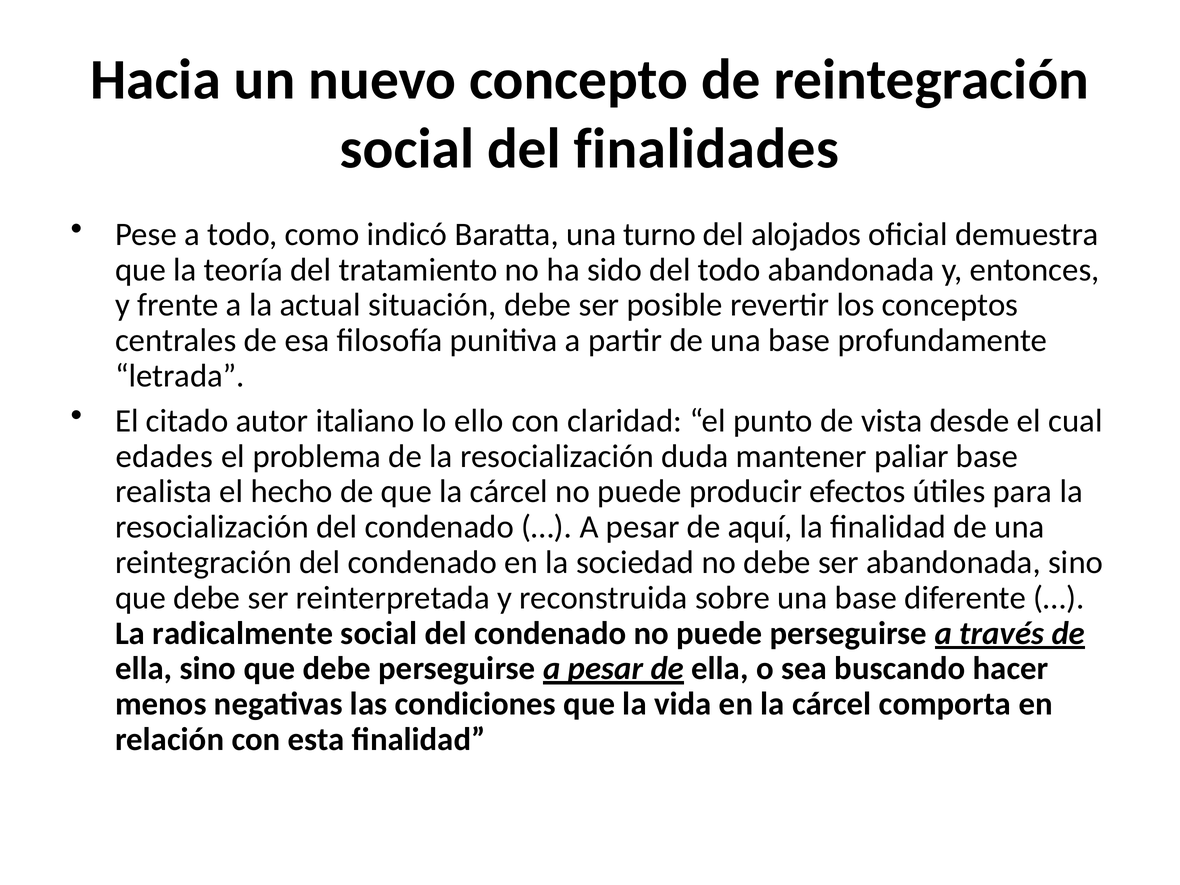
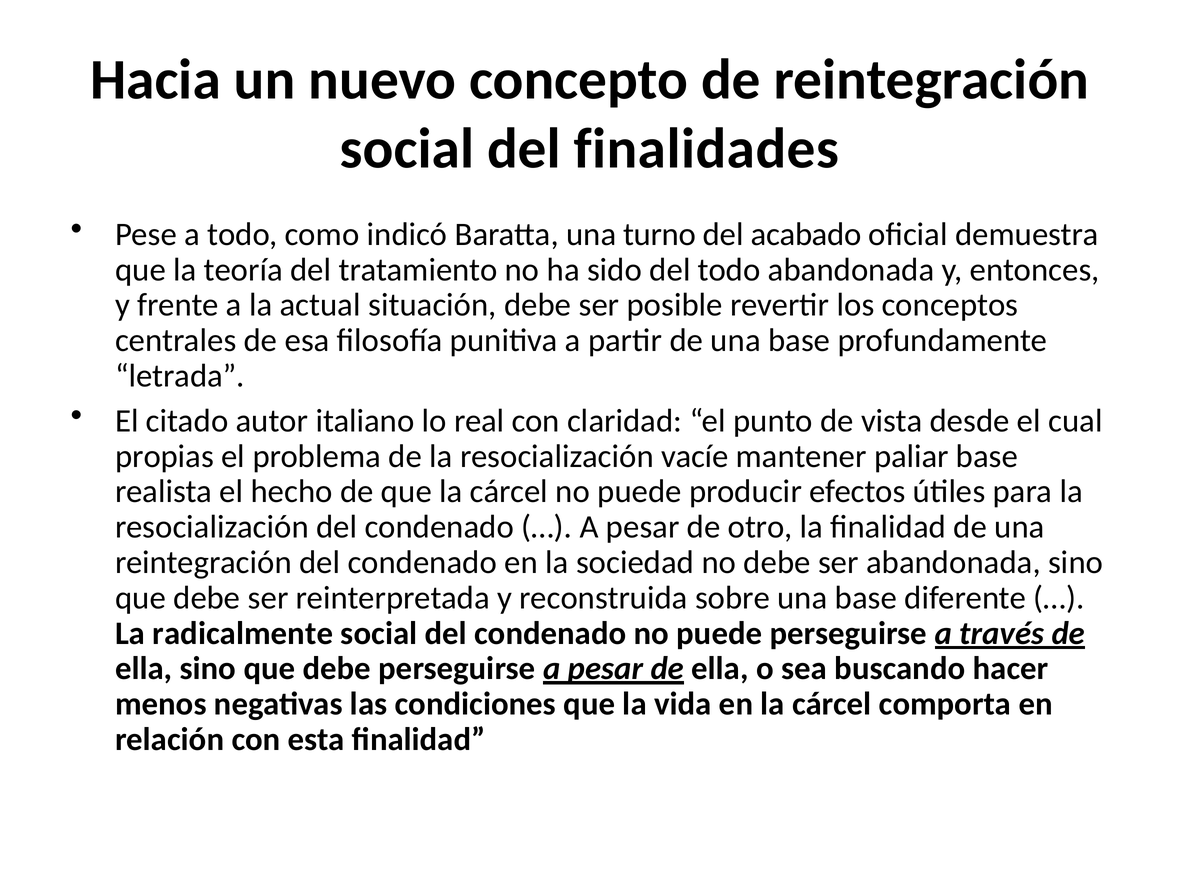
alojados: alojados -> acabado (806, 234)
ello: ello -> real (479, 421)
edades: edades -> propias (164, 456)
duda: duda -> vacíe (695, 456)
aquí: aquí -> otro (760, 527)
